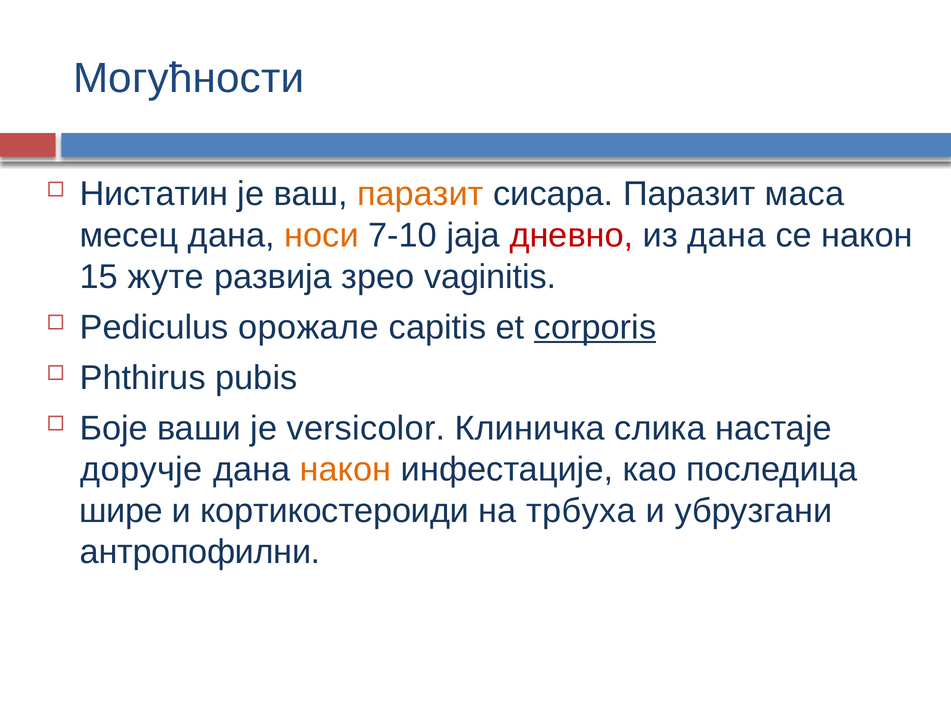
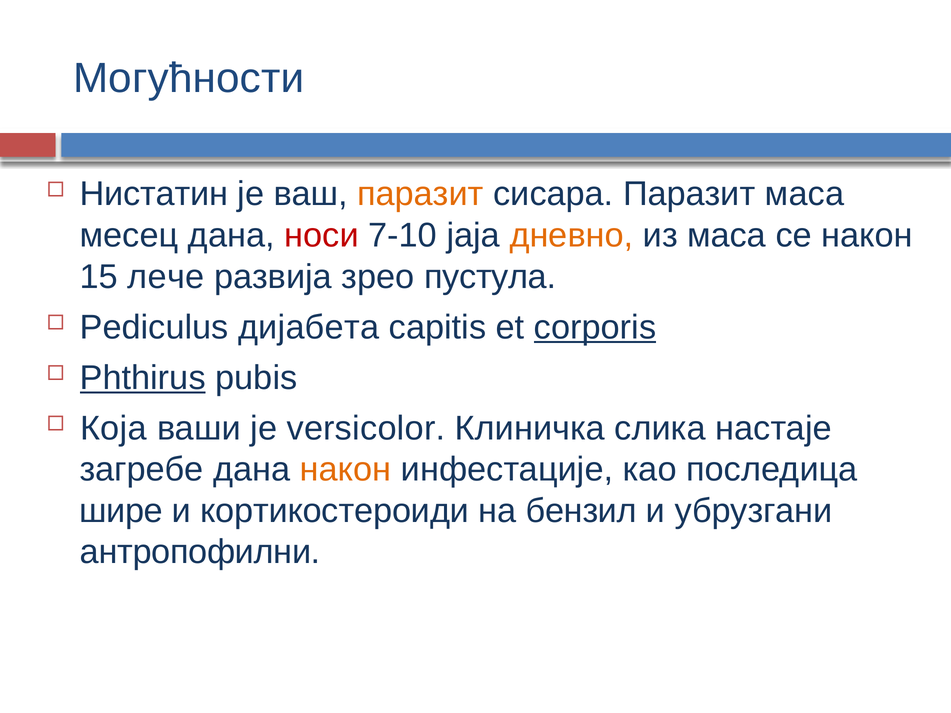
носи colour: orange -> red (321, 235)
дневно colour: red -> orange (571, 235)
из дана: дана -> маса (727, 235)
жуте: жуте -> лече (166, 277)
vaginitis: vaginitis -> пустула (490, 277)
орожале: орожале -> дијабета (309, 327)
Phthirus underline: none -> present (143, 378)
Боје: Боје -> Која (113, 428)
доручје: доручје -> загребе (142, 470)
трбуха: трбуха -> бензил (581, 511)
